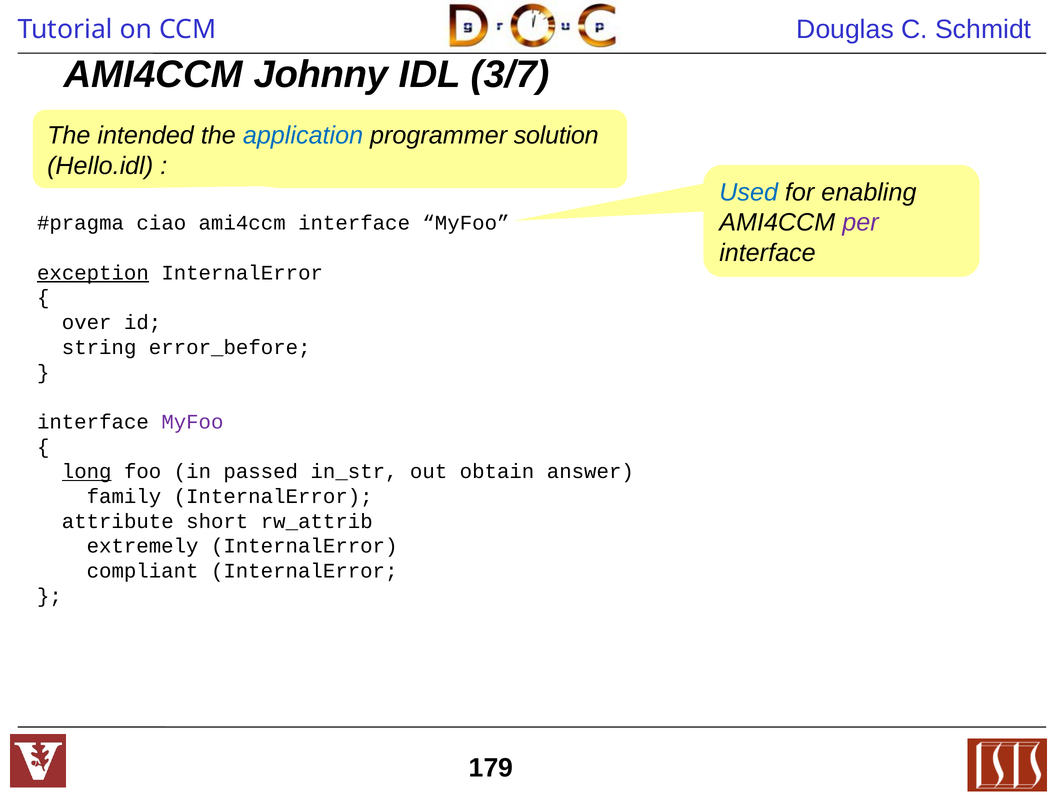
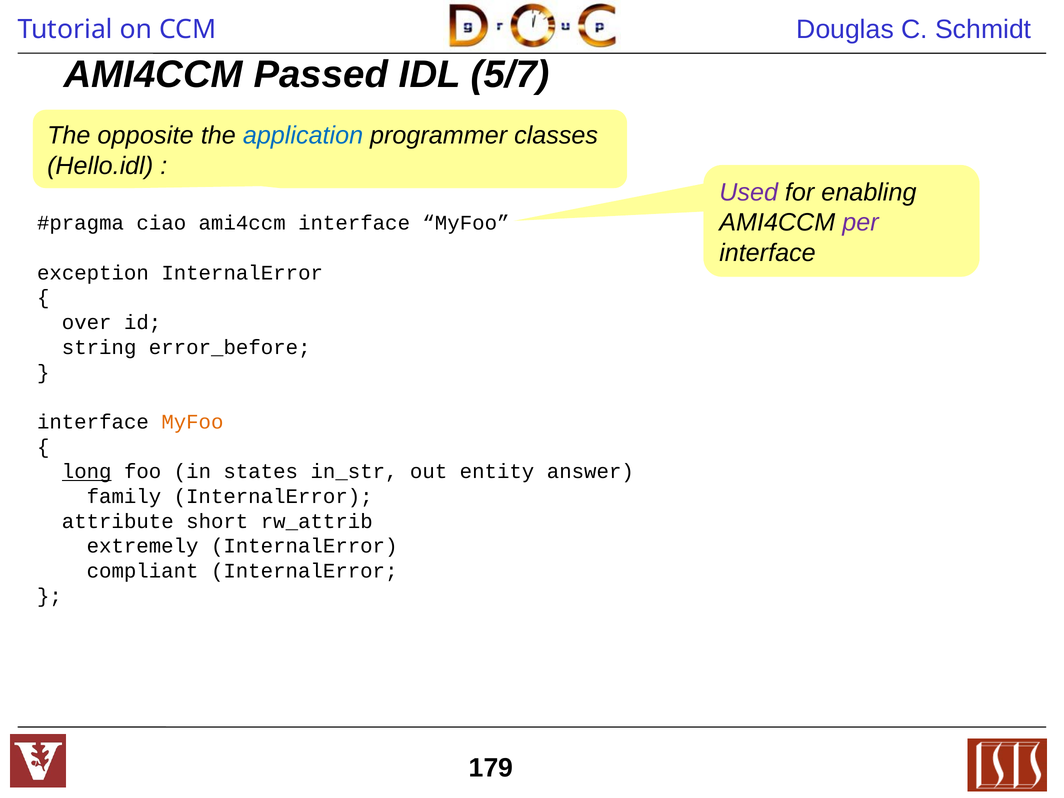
Johnny: Johnny -> Passed (321, 75)
3/7: 3/7 -> 5/7 (510, 75)
intended: intended -> opposite (146, 136)
solution: solution -> classes (556, 136)
Used colour: blue -> purple (749, 192)
exception underline: present -> none (93, 273)
MyFoo colour: purple -> orange (192, 422)
passed: passed -> states (261, 472)
obtain: obtain -> entity (497, 472)
